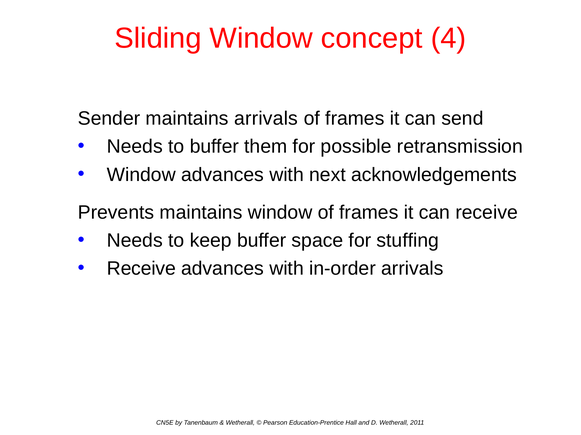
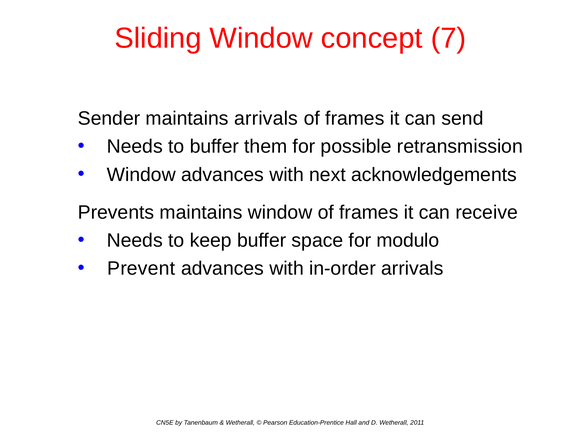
4: 4 -> 7 (448, 38)
stuffing: stuffing -> modulo (408, 241)
Receive: Receive -> Prevent (141, 269)
